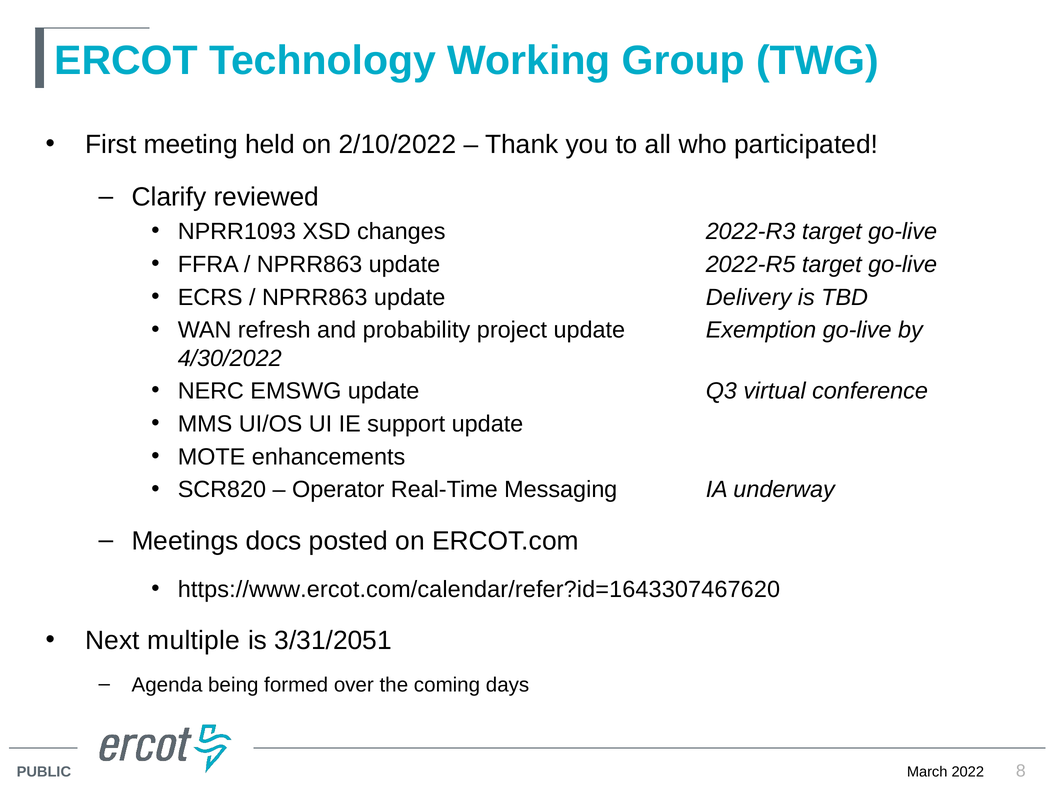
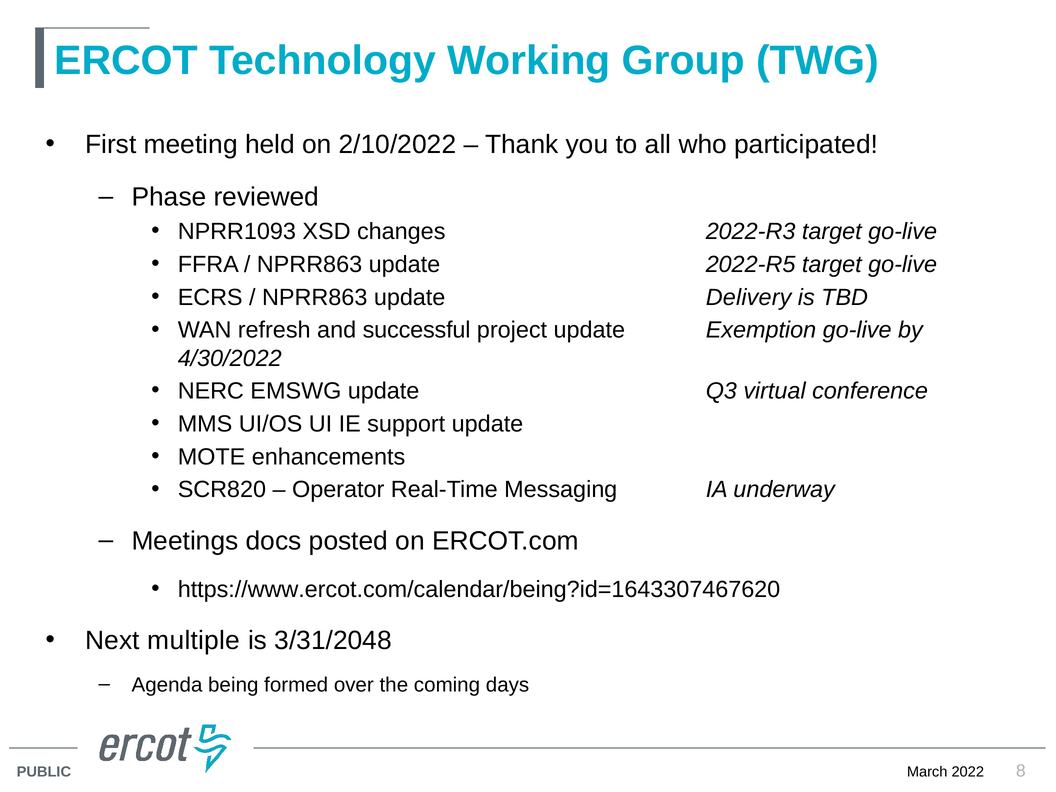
Clarify: Clarify -> Phase (169, 197)
probability: probability -> successful (417, 330)
https://www.ercot.com/calendar/refer?id=1643307467620: https://www.ercot.com/calendar/refer?id=1643307467620 -> https://www.ercot.com/calendar/being?id=1643307467620 (479, 589)
3/31/2051: 3/31/2051 -> 3/31/2048 (333, 641)
